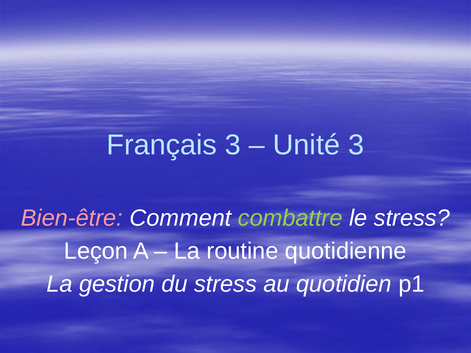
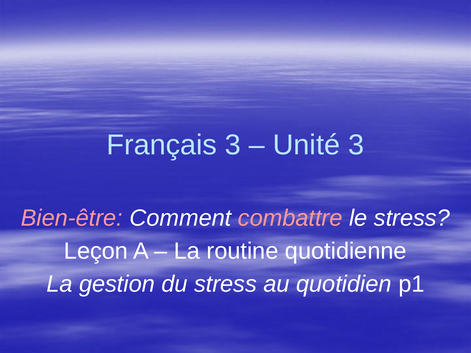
combattre colour: light green -> pink (290, 218)
